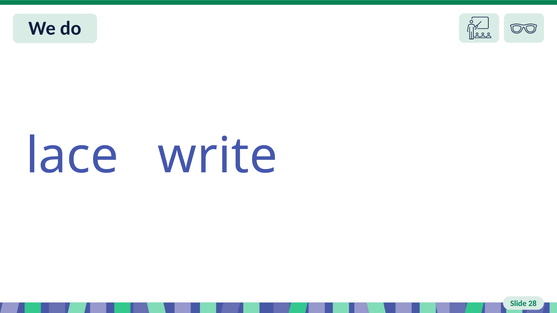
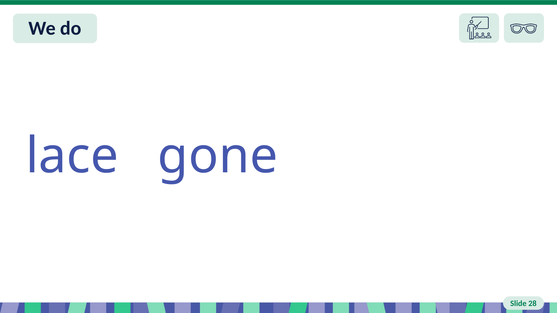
write: write -> gone (218, 156)
